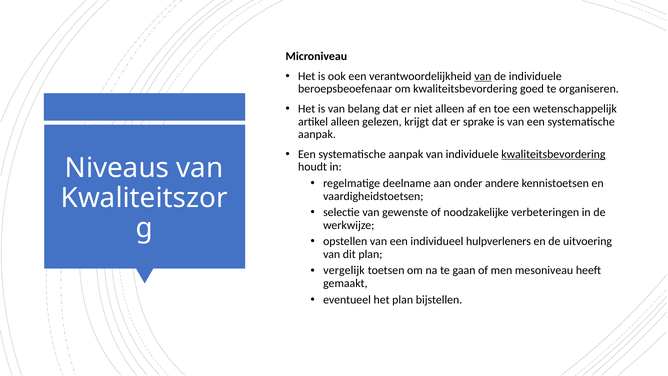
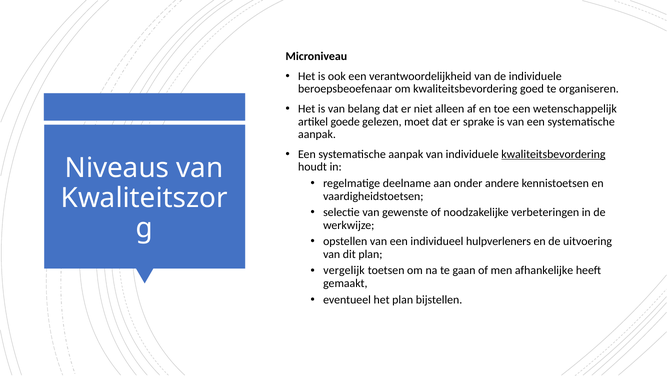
van underline: present -> none (483, 76)
artikel alleen: alleen -> goede (345, 122)
krijgt: krijgt -> moet (417, 122)
mesoniveau: mesoniveau -> afhankelijke (544, 270)
